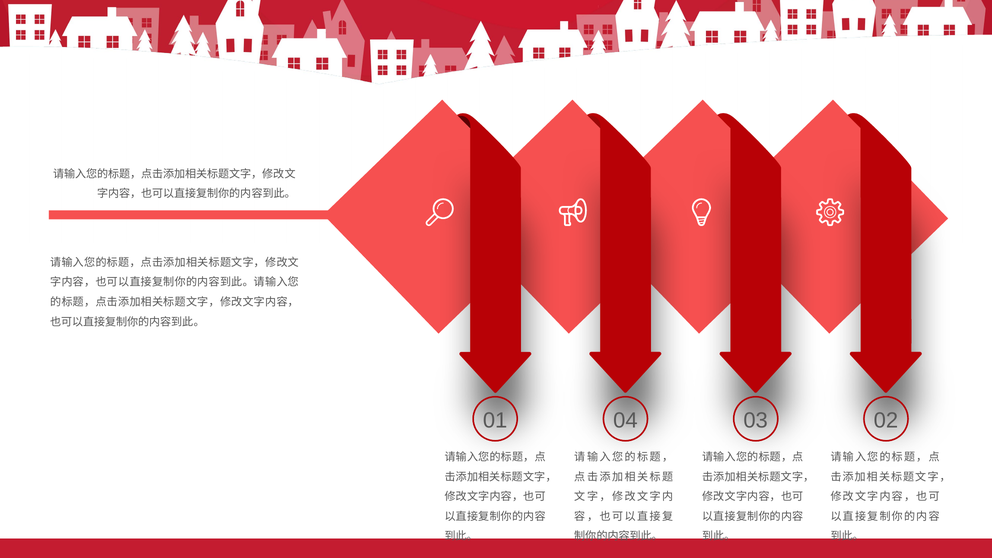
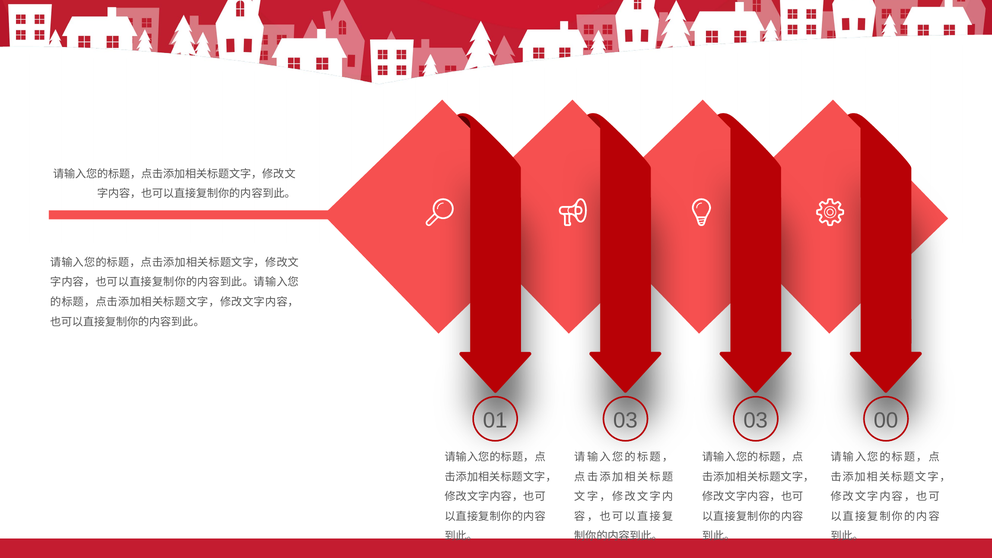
01 04: 04 -> 03 (625, 420)
02: 02 -> 00 (886, 420)
